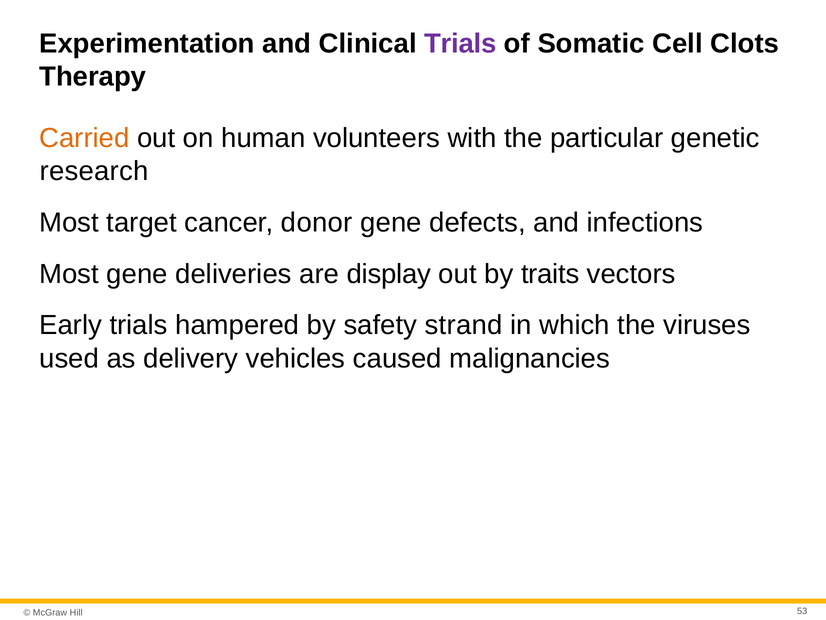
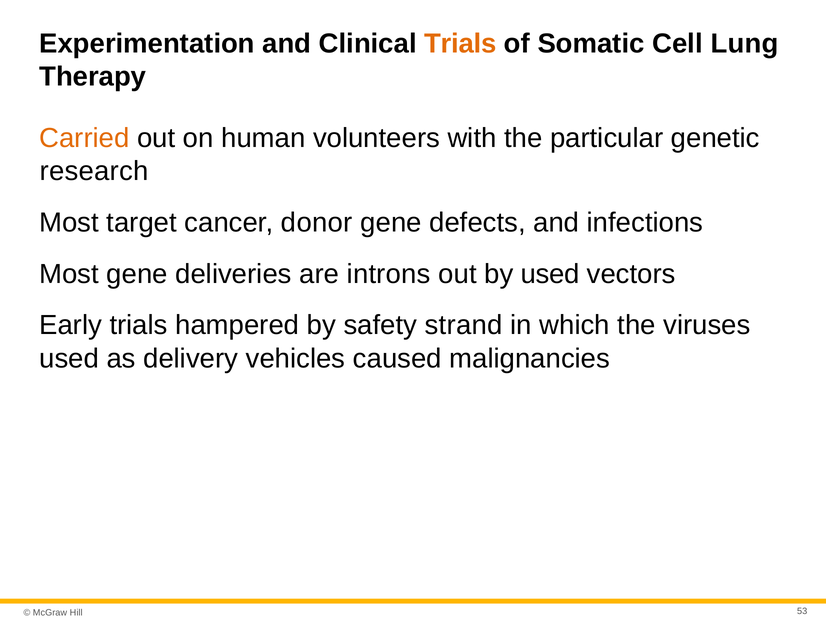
Trials colour: purple -> orange (460, 44)
Clots: Clots -> Lung (745, 44)
display: display -> introns (389, 274)
by traits: traits -> used (550, 274)
